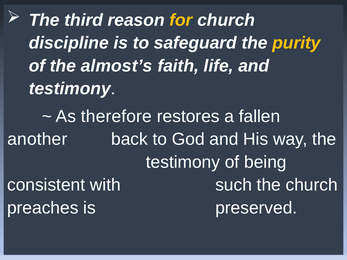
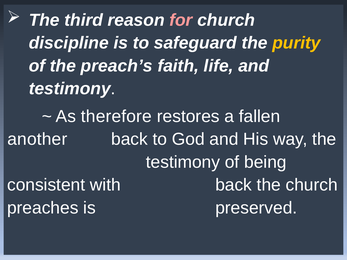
for colour: yellow -> pink (181, 20)
almost’s: almost’s -> preach’s (117, 66)
with such: such -> back (234, 185)
